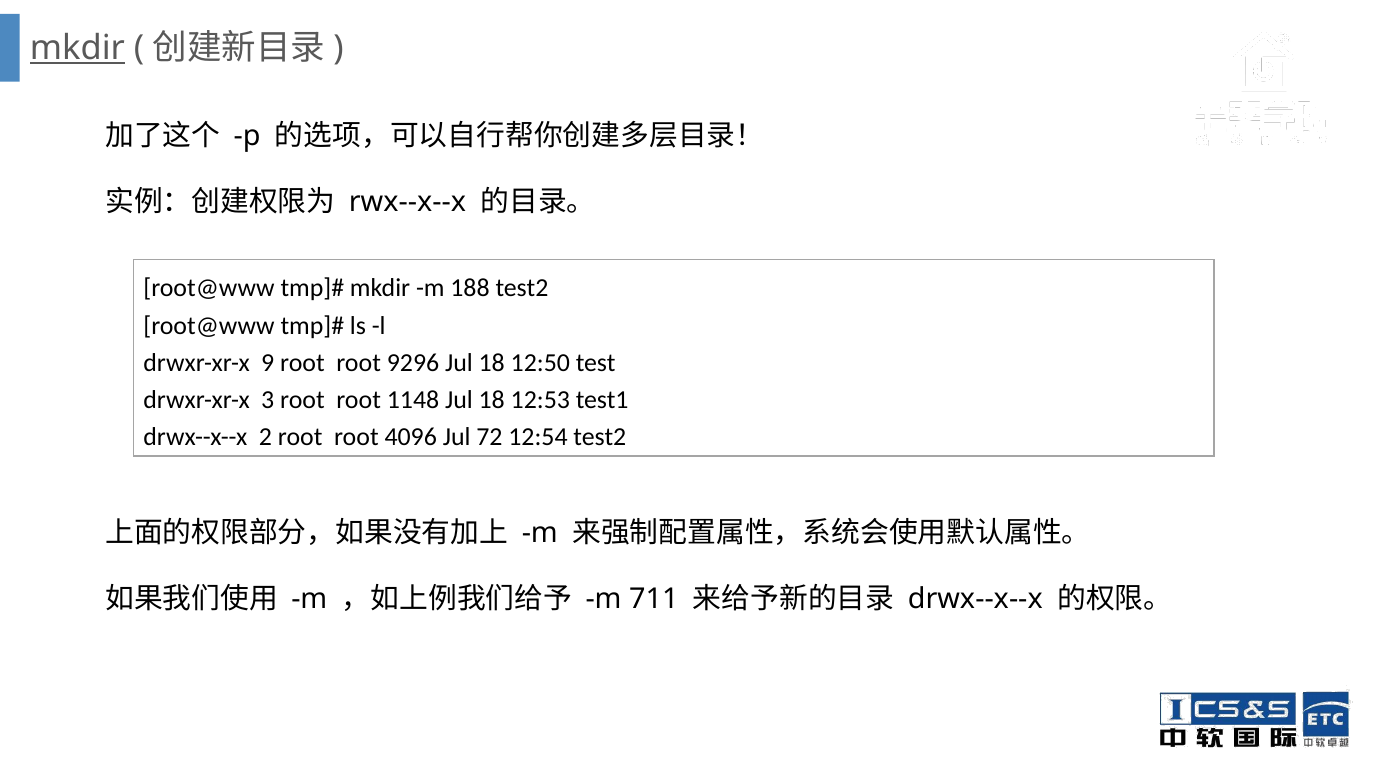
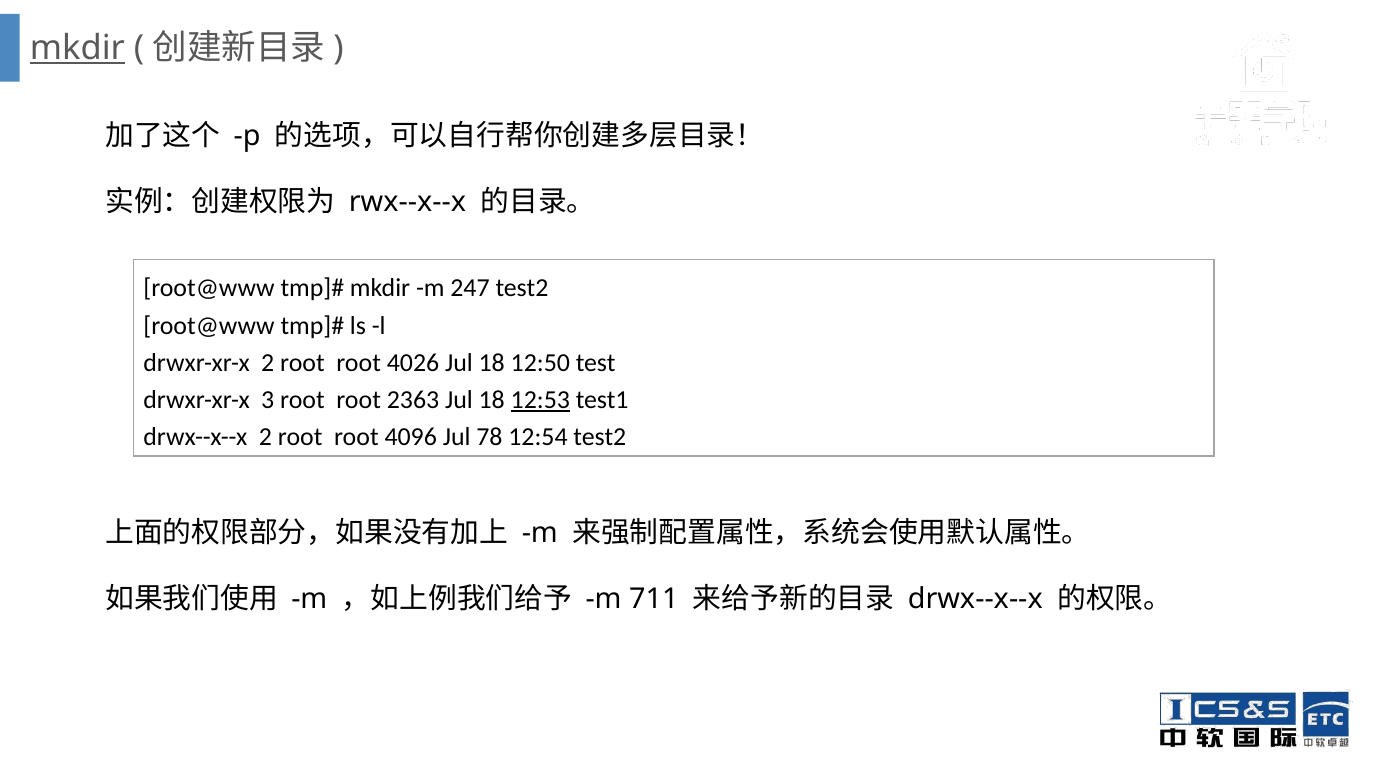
188: 188 -> 247 (470, 288)
drwxr-xr-x 9: 9 -> 2 (268, 363)
9296: 9296 -> 4026 (413, 363)
1148: 1148 -> 2363 (413, 400)
12:53 underline: none -> present (540, 400)
72: 72 -> 78 (489, 437)
